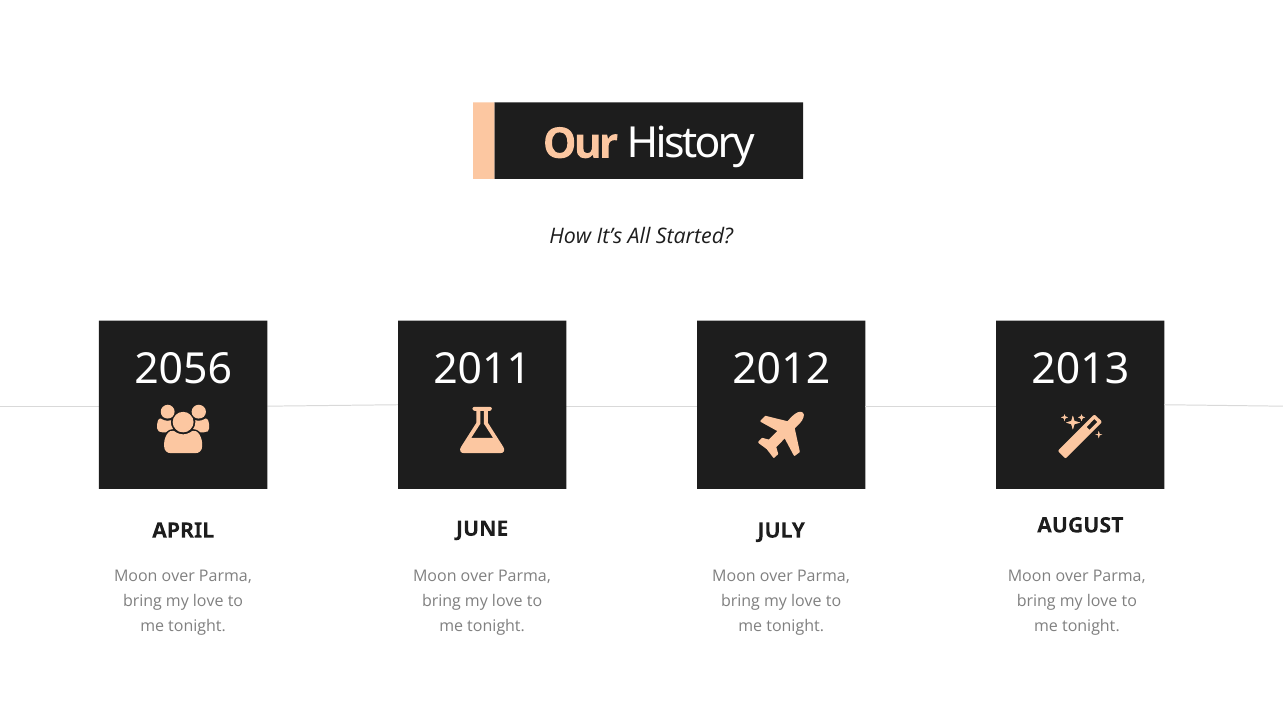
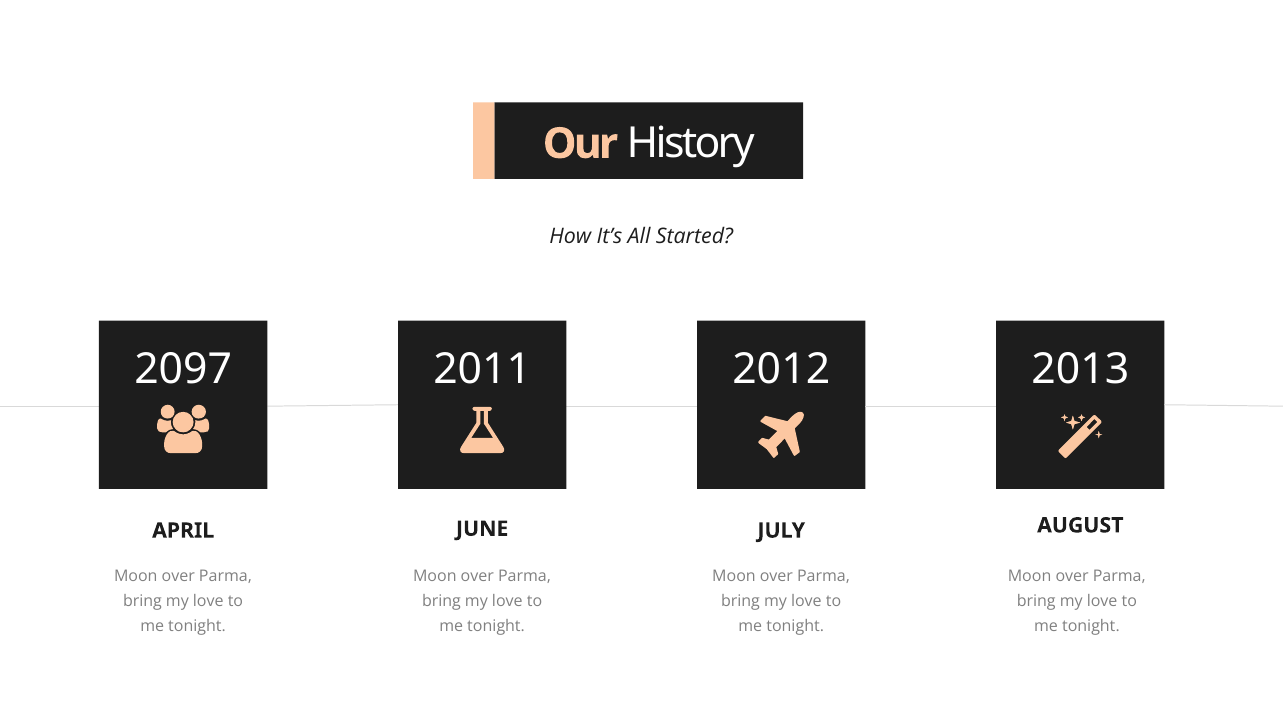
2056: 2056 -> 2097 (183, 369)
